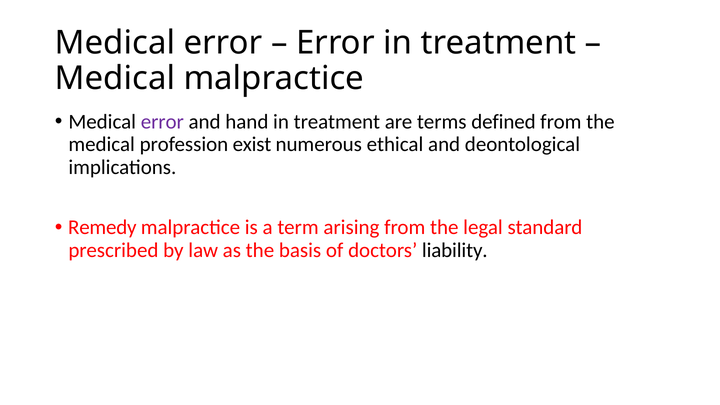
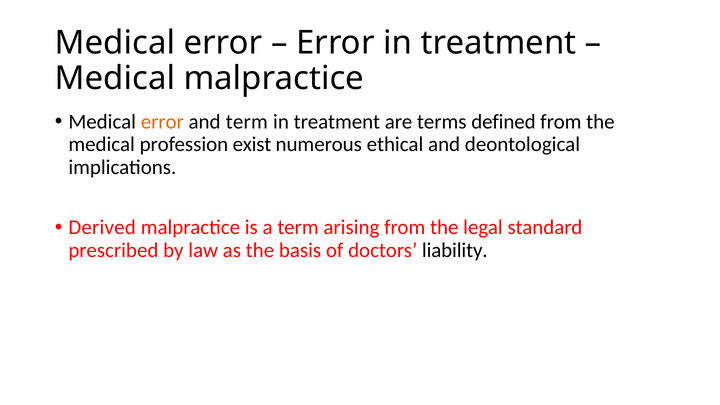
error colour: purple -> orange (162, 122)
and hand: hand -> term (247, 122)
Remedy: Remedy -> Derived (102, 227)
